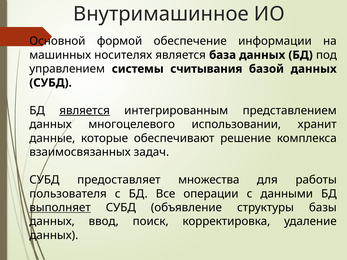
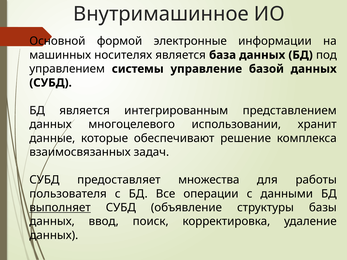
обеспечение: обеспечение -> электронные (190, 41)
считывания: считывания -> управление (206, 69)
является underline: present -> none (85, 111)
